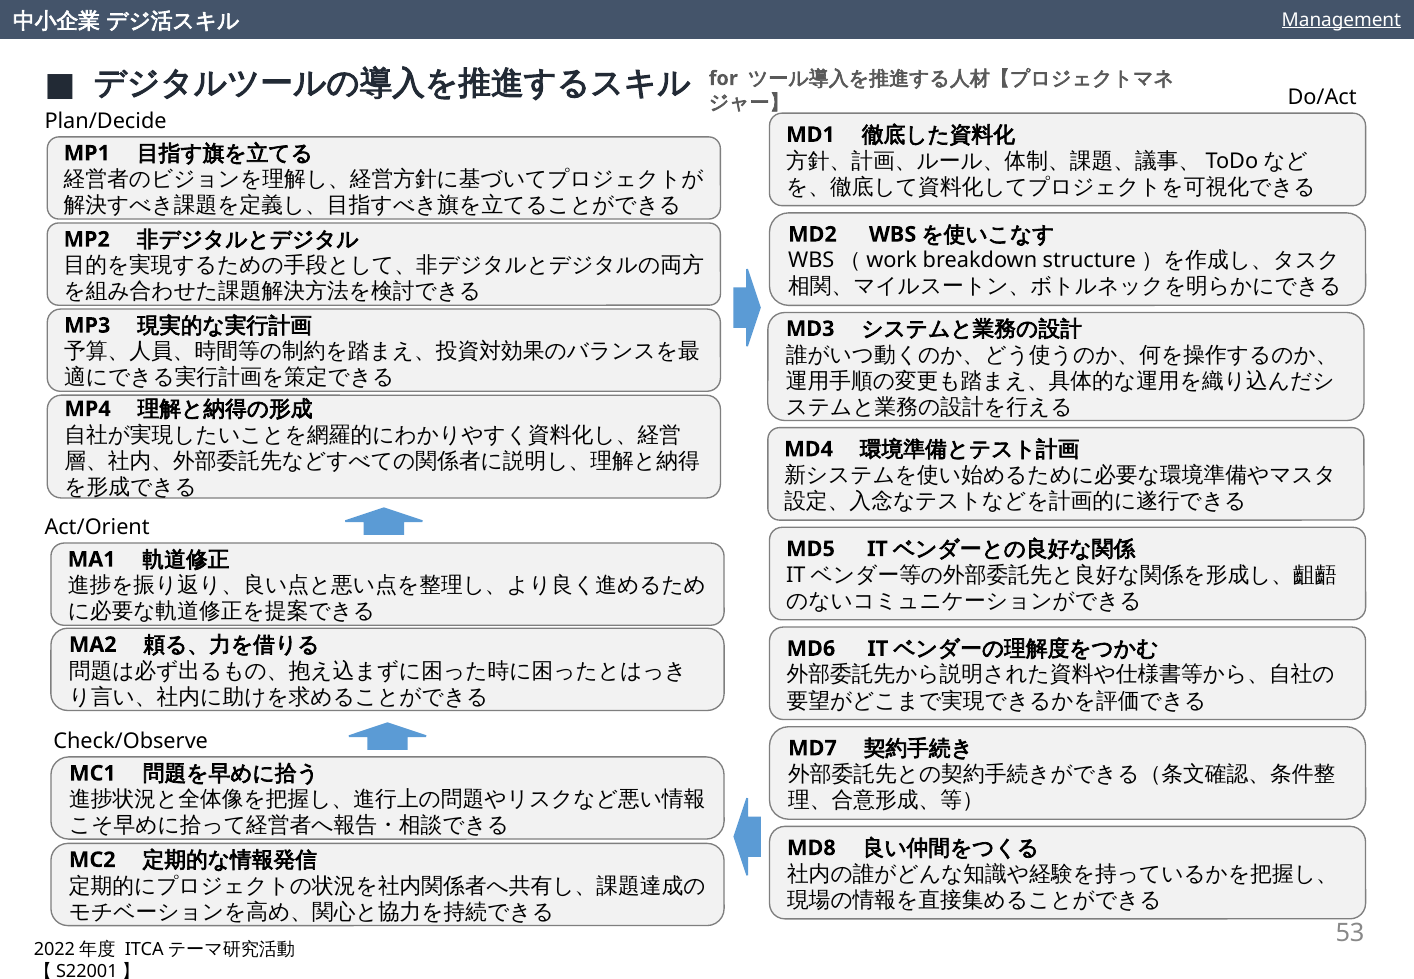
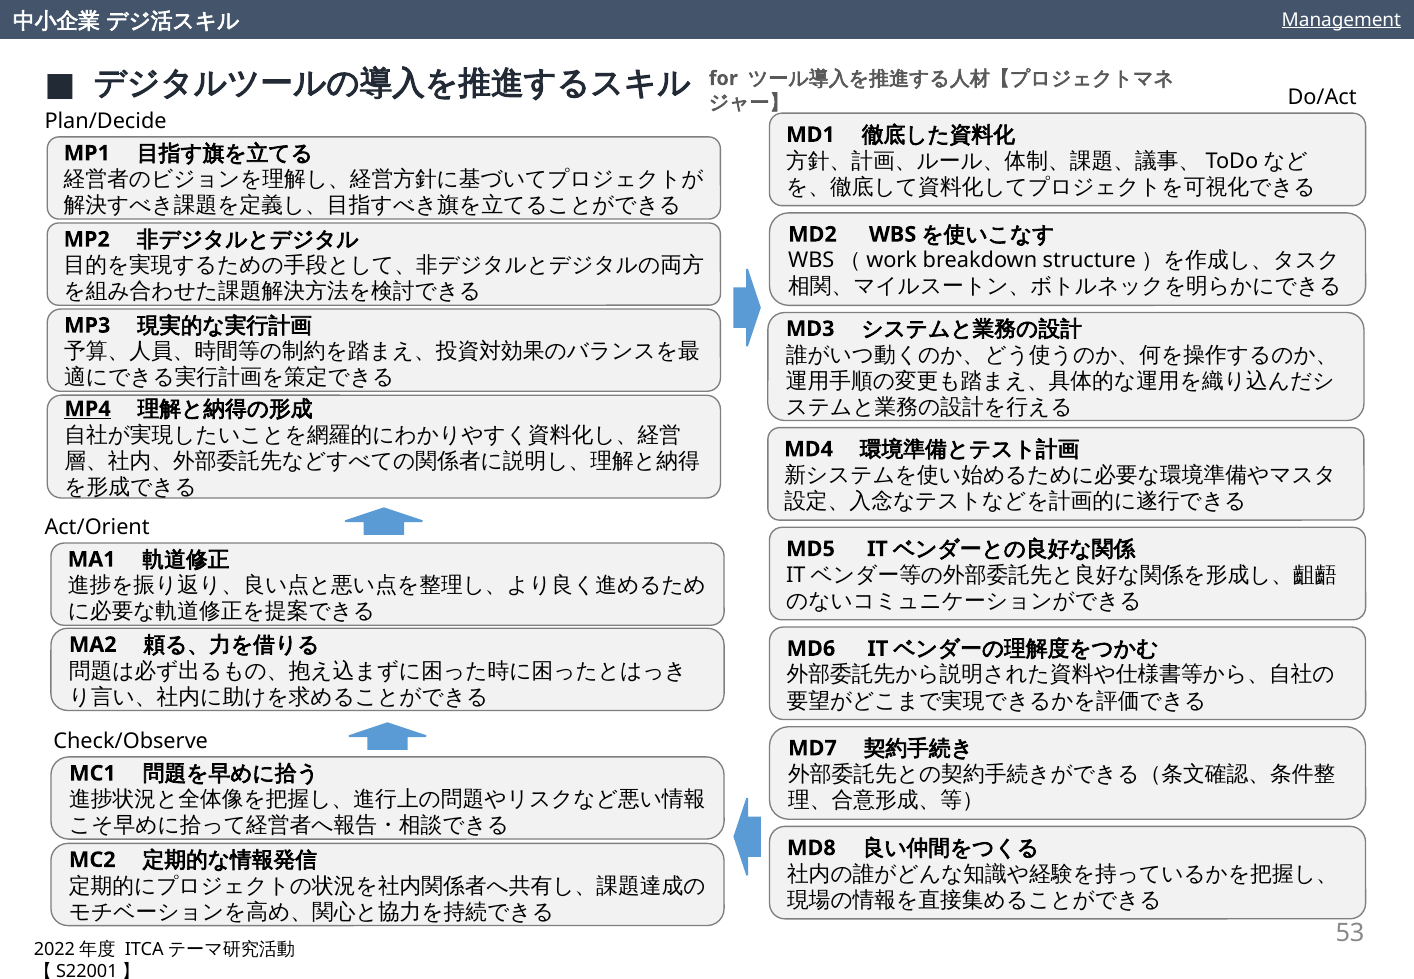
MP4 underline: none -> present (88, 409)
